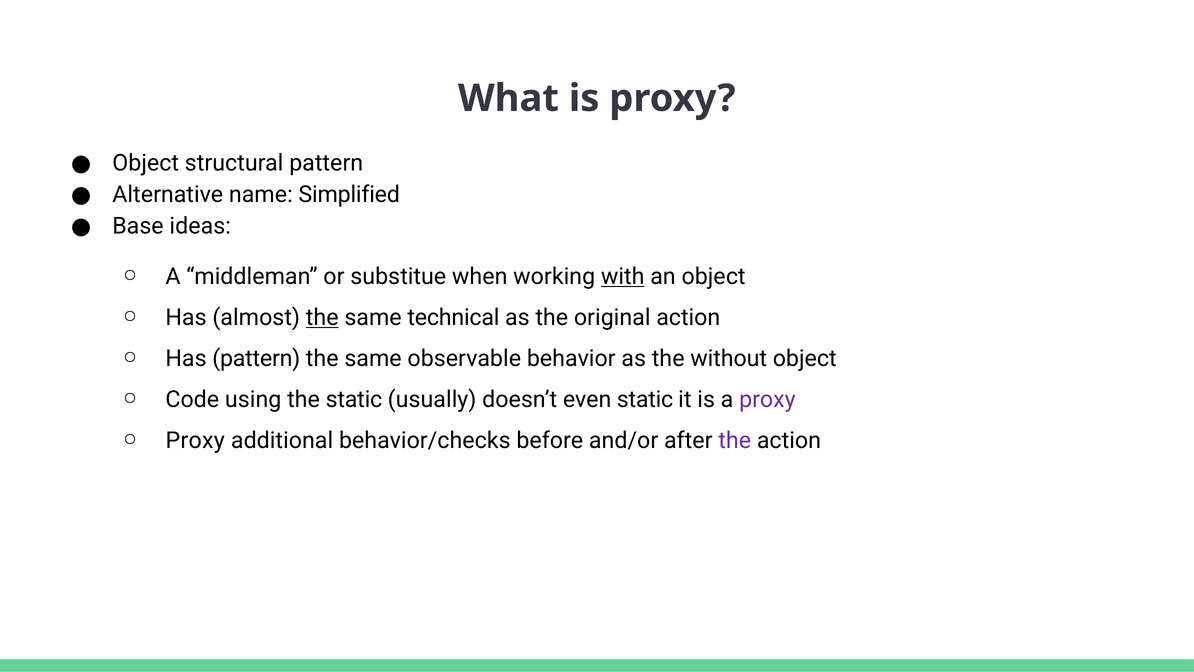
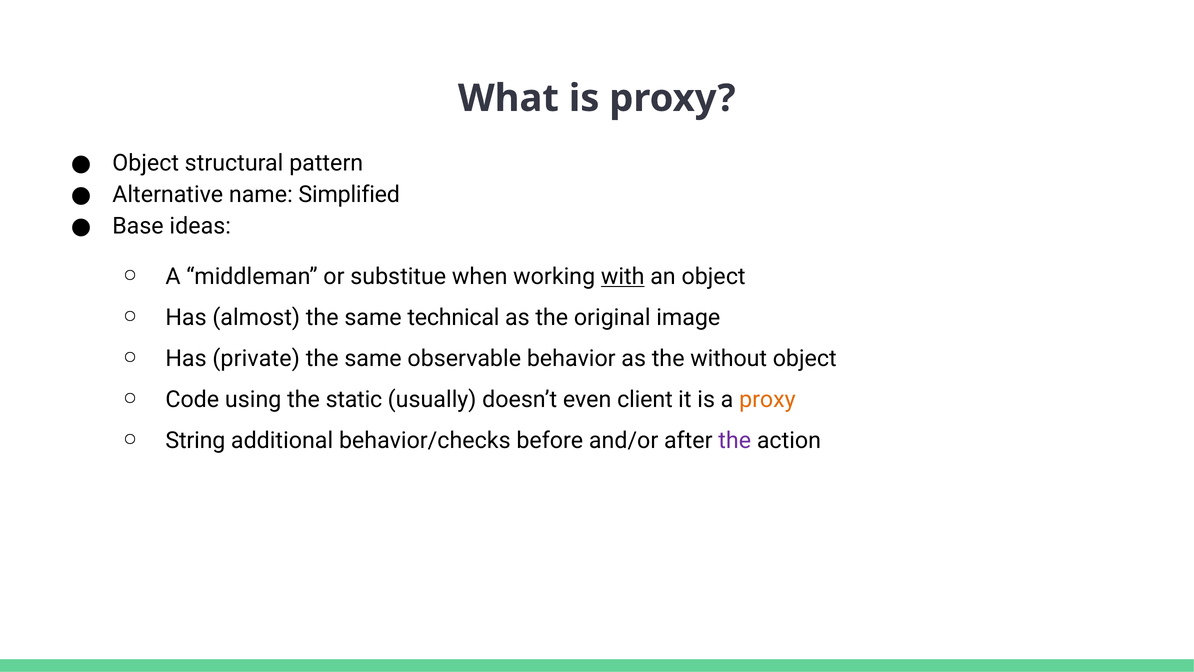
the underline: present -> none (322, 317)
original action: action -> image (688, 317)
Has pattern: pattern -> private (256, 358)
even static: static -> client (645, 399)
proxy colour: purple -> orange (767, 399)
Proxy: Proxy -> String (195, 440)
